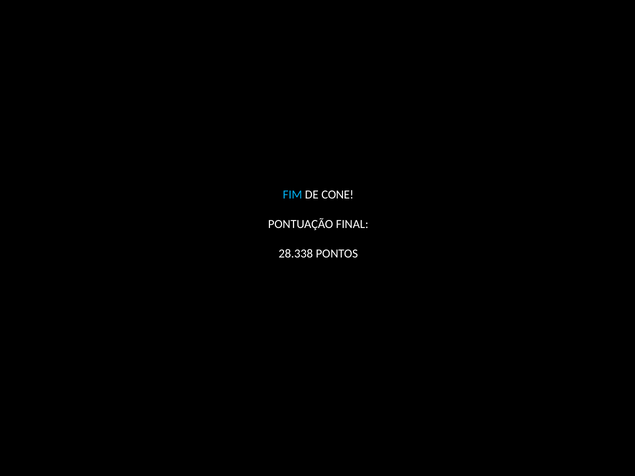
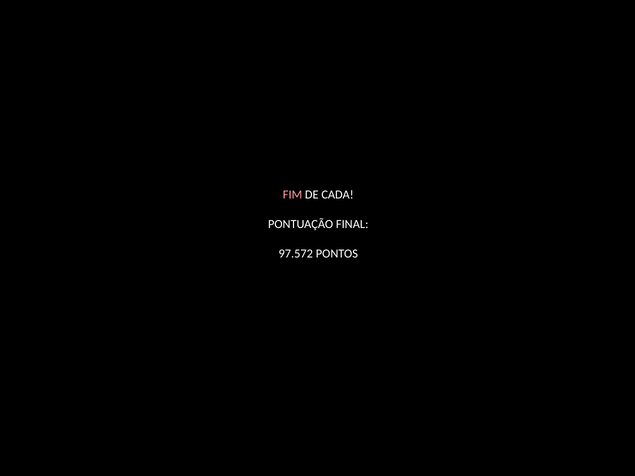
FIM colour: light blue -> pink (293, 195)
CONE: CONE -> CADA (338, 195)
28.338: 28.338 -> 97.572 (296, 254)
